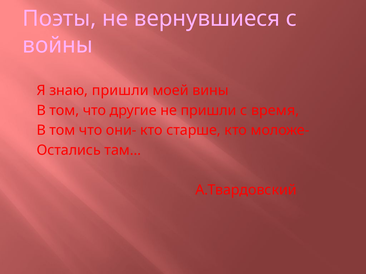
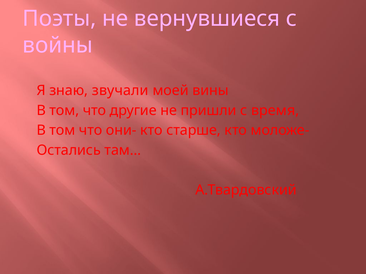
знаю пришли: пришли -> звучали (120, 91)
